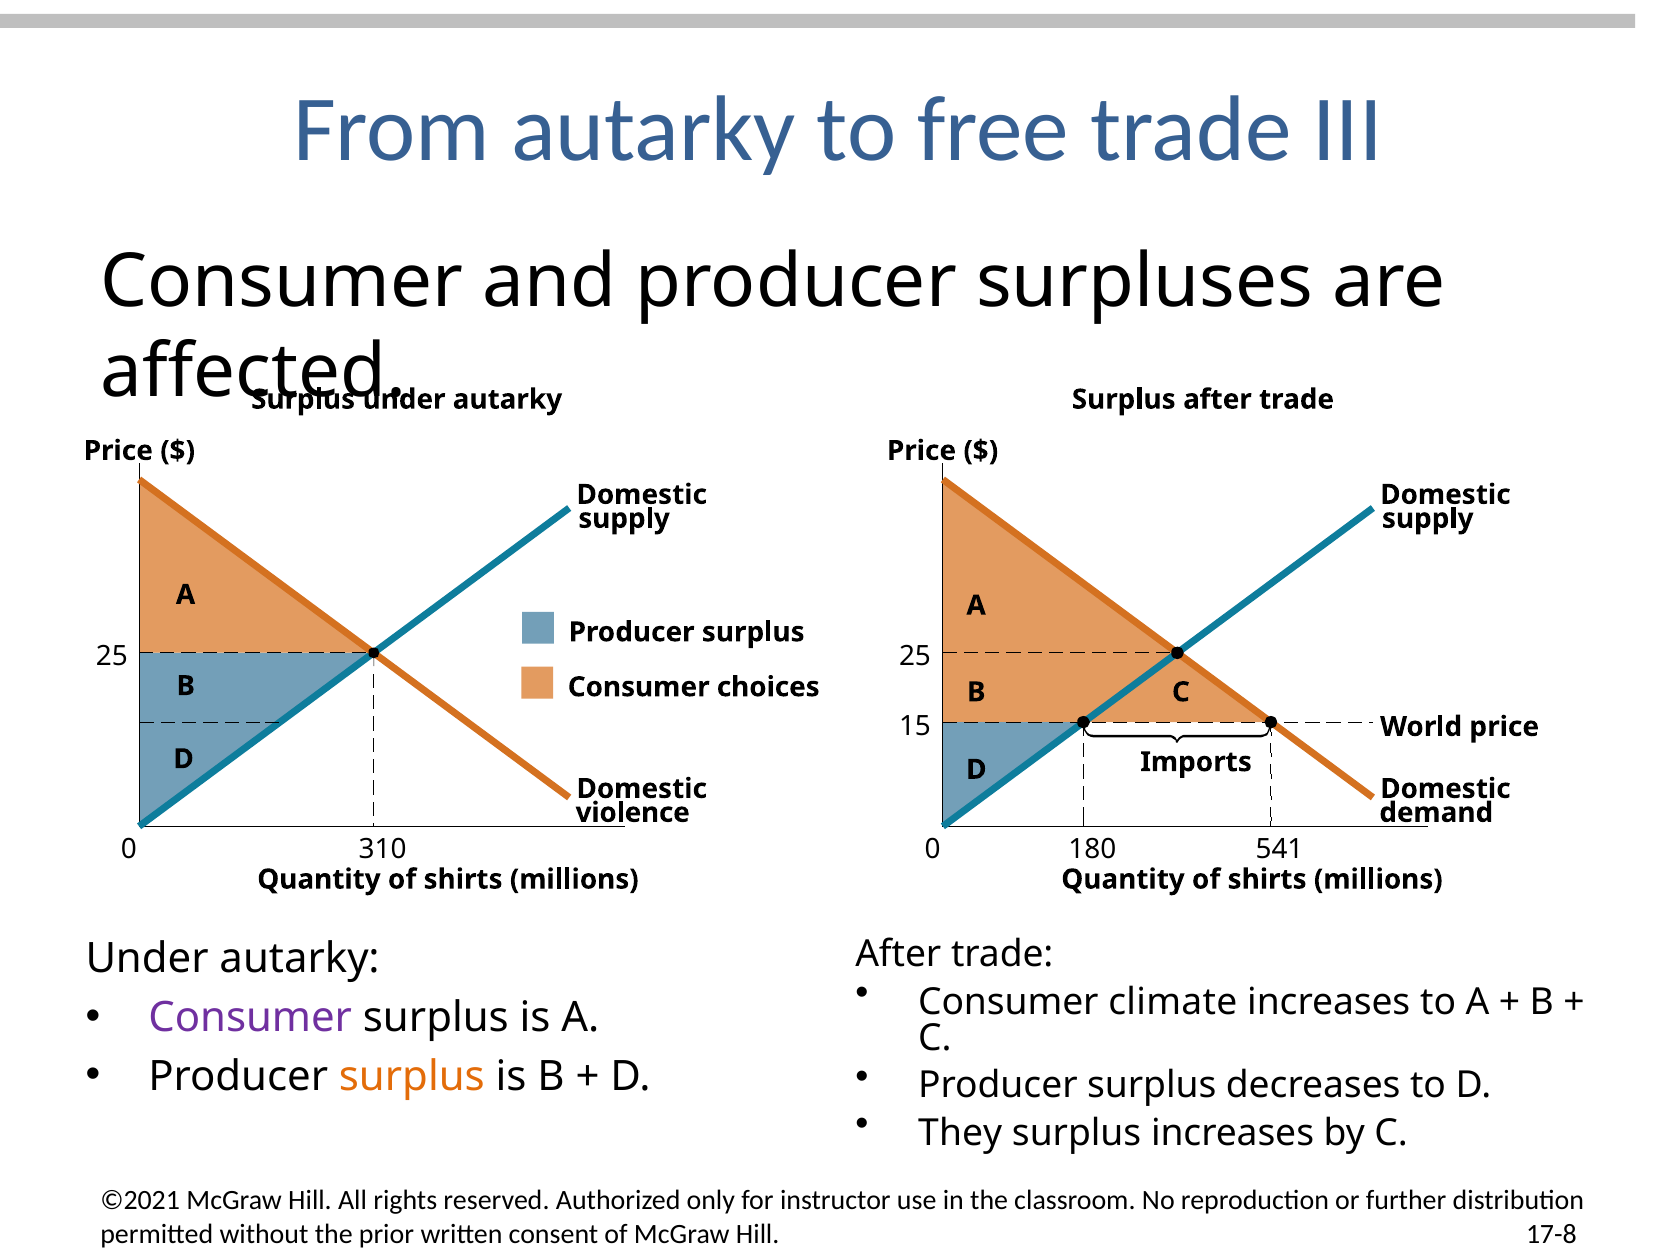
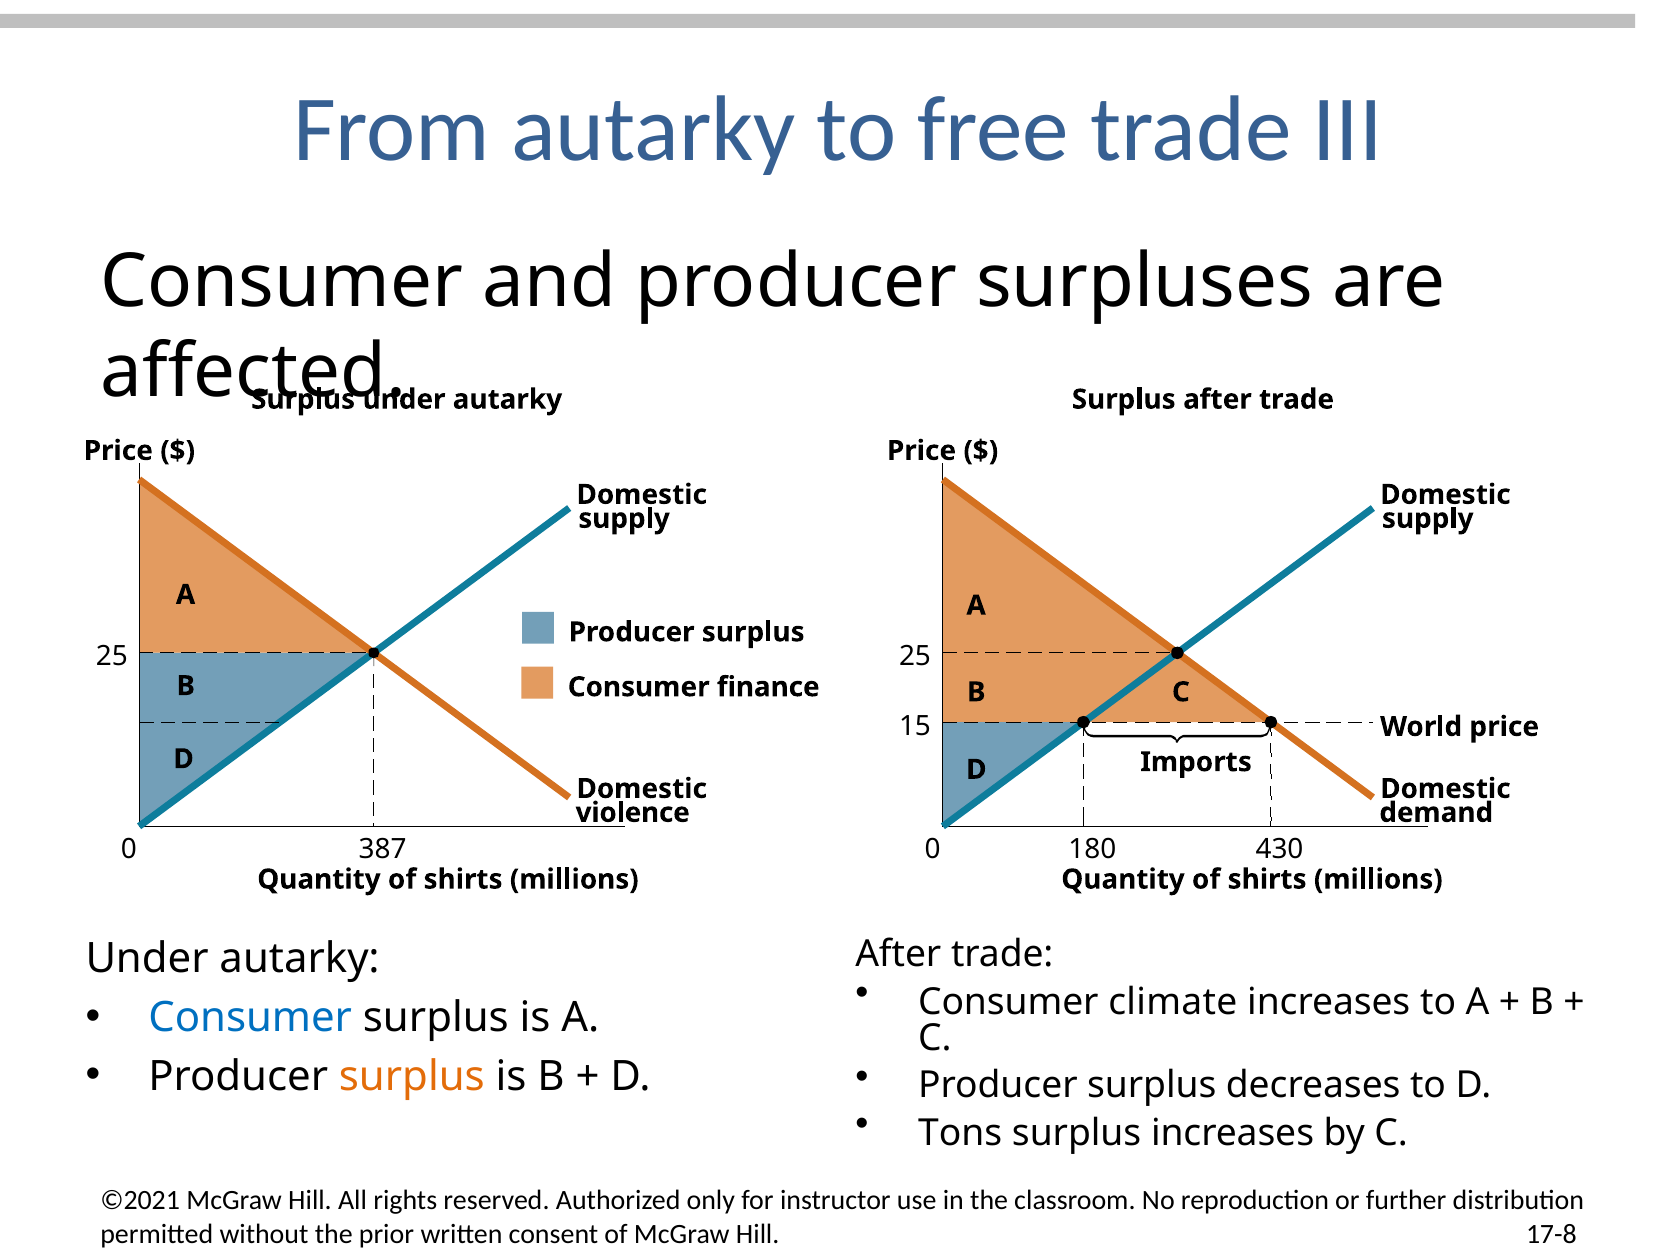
choices: choices -> finance (768, 687)
310: 310 -> 387 (383, 849)
541: 541 -> 430 (1280, 849)
Consumer colour: purple -> blue (250, 1017)
They: They -> Tons (960, 1133)
